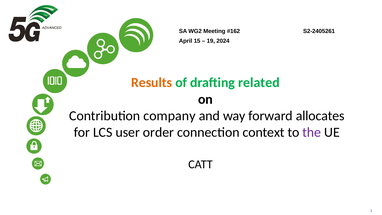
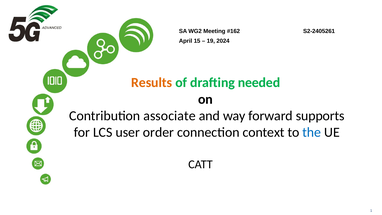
related: related -> needed (259, 83)
company: company -> associate (169, 116)
allocates: allocates -> supports (320, 116)
the colour: purple -> blue (312, 132)
